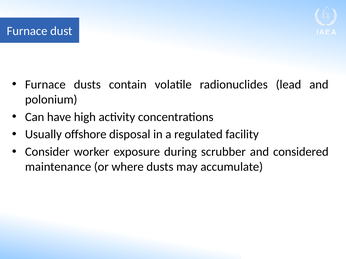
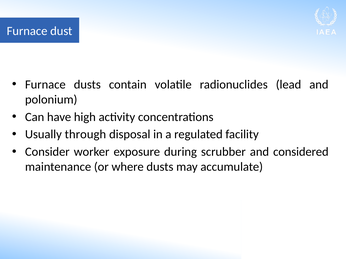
offshore: offshore -> through (85, 135)
